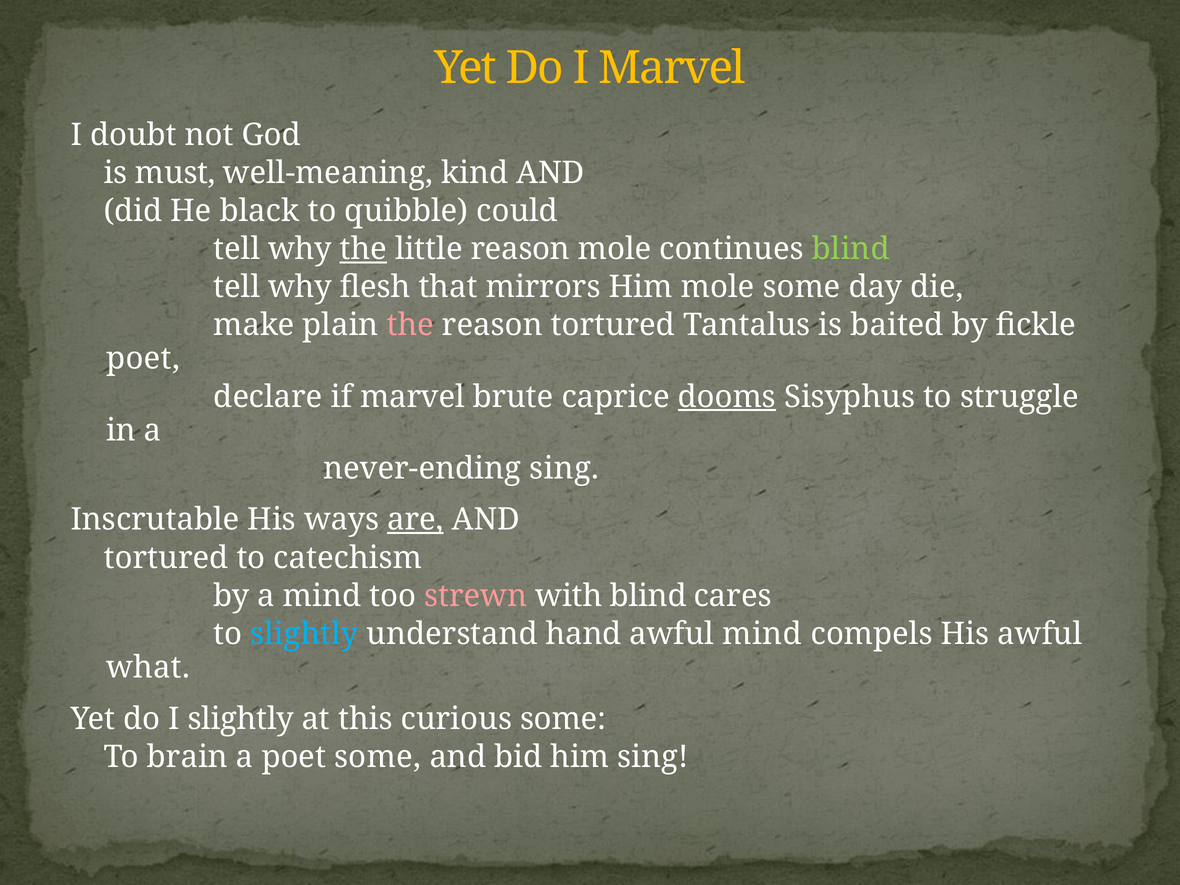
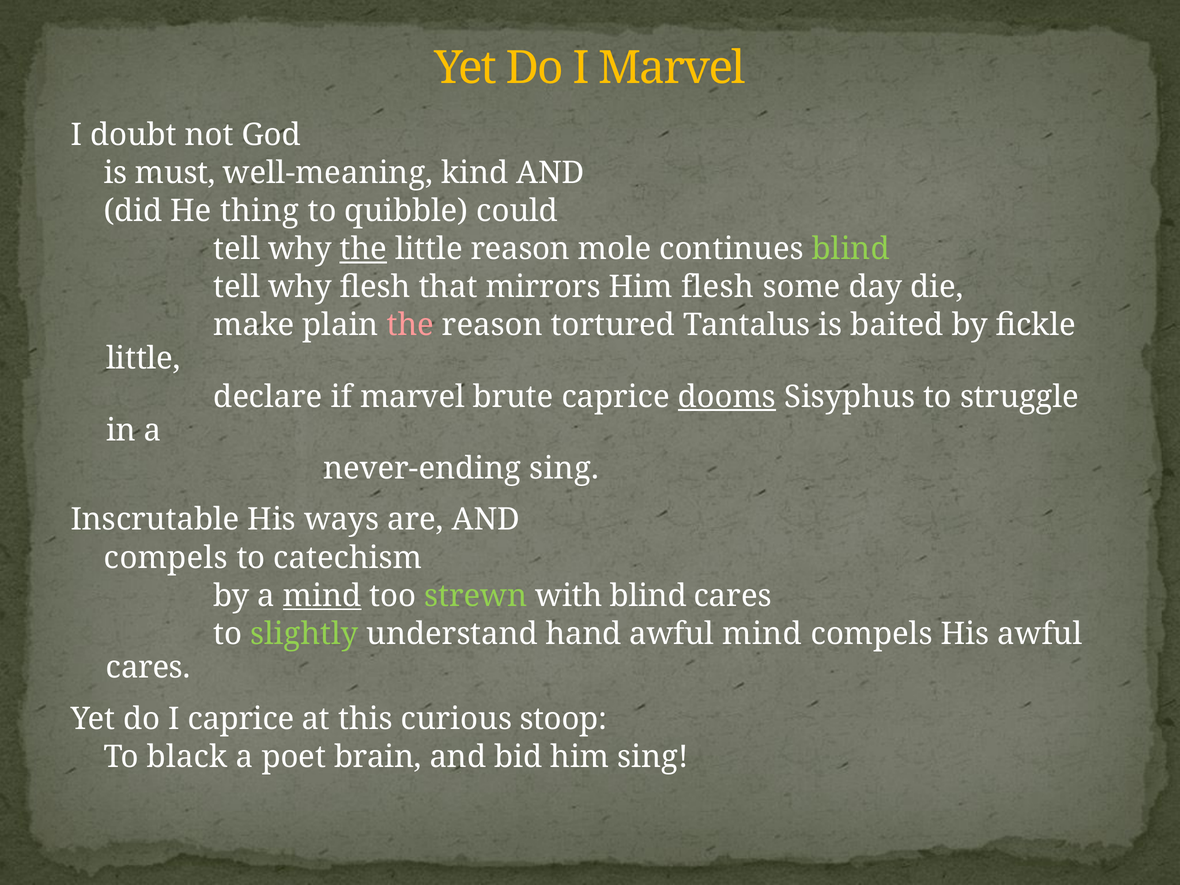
black: black -> thing (259, 211)
Him mole: mole -> flesh (718, 287)
poet: poet -> little (143, 359)
are underline: present -> none (415, 520)
tortured: tortured -> compels (166, 558)
mind underline: none -> present (322, 596)
strewn colour: pink -> light green (476, 596)
slightly colour: light blue -> light green (304, 634)
what: what -> cares (148, 667)
I slightly: slightly -> caprice (241, 719)
curious some: some -> stoop (563, 719)
brain: brain -> black (187, 757)
poet some: some -> brain (378, 757)
